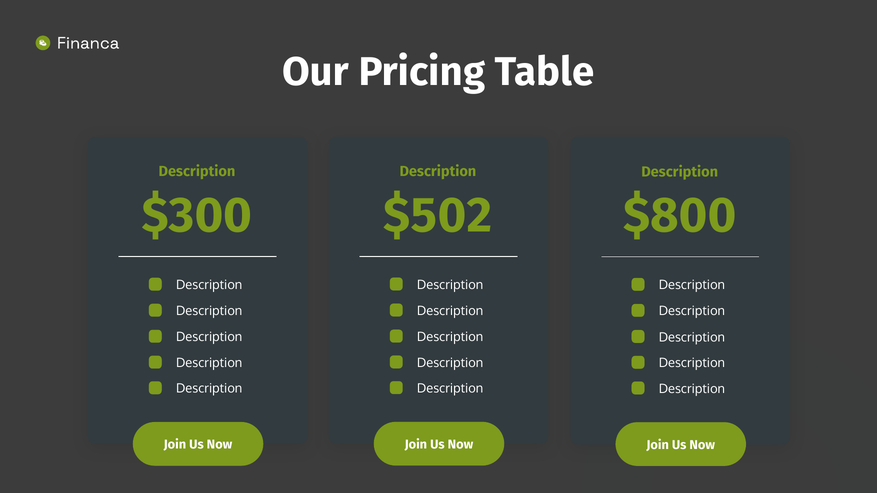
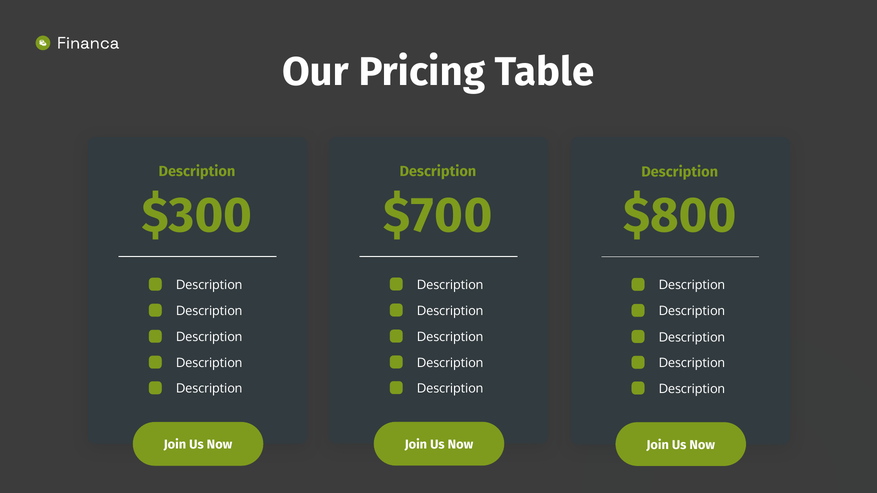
$502: $502 -> $700 (438, 215)
